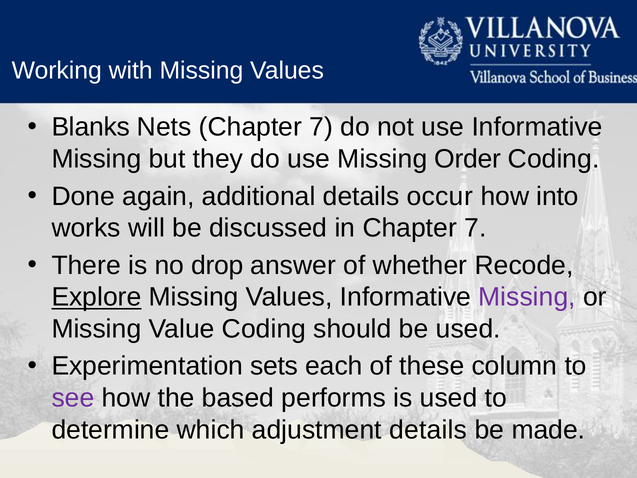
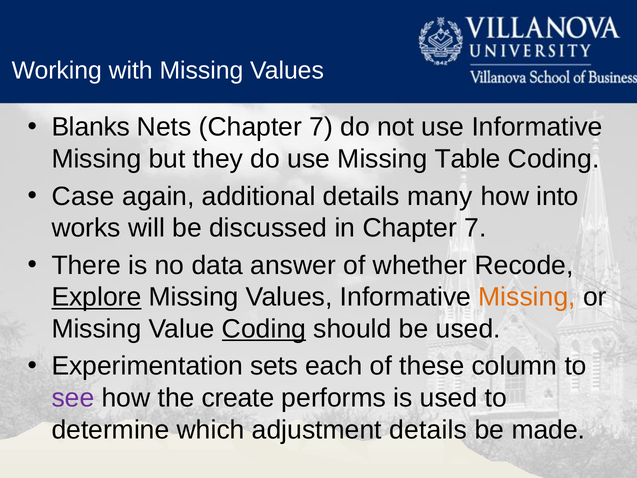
Order: Order -> Table (468, 159)
Done: Done -> Case (83, 196)
occur: occur -> many (440, 196)
drop: drop -> data (217, 265)
Missing colour: purple -> orange (527, 297)
Coding underline: none -> present (264, 329)
based: based -> create (238, 398)
